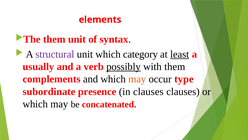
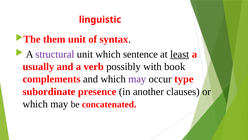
elements: elements -> linguistic (100, 20)
category: category -> sentence (140, 54)
possibly underline: present -> none (124, 66)
with them: them -> book (175, 66)
may colour: orange -> purple (137, 79)
in clauses: clauses -> another (148, 91)
